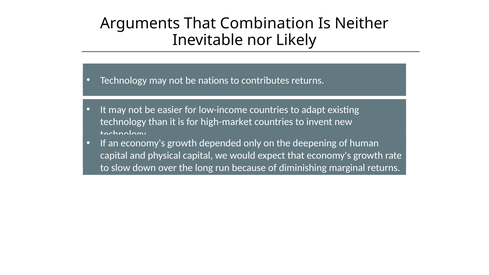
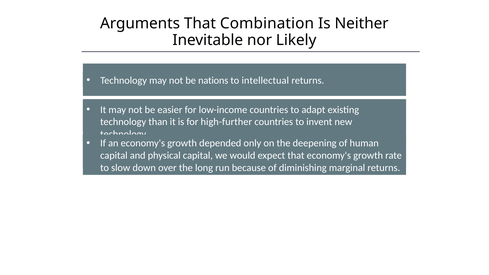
contributes: contributes -> intellectual (265, 80)
high-market: high-market -> high-further (226, 122)
